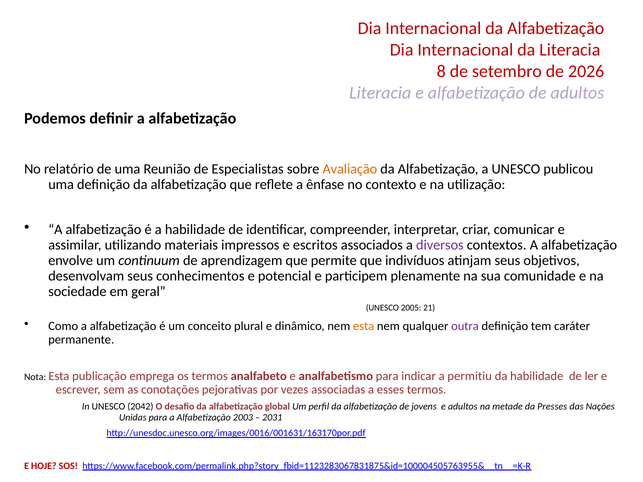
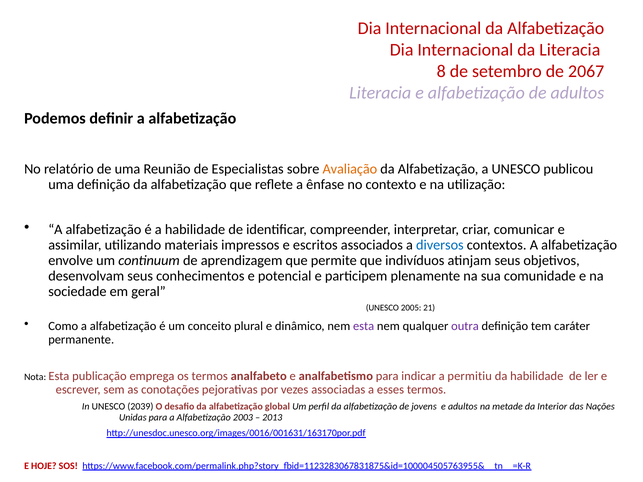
2026: 2026 -> 2067 (586, 71)
diversos colour: purple -> blue (440, 245)
esta colour: orange -> purple (364, 326)
2042: 2042 -> 2039 (140, 407)
Presses: Presses -> Interior (552, 407)
2031: 2031 -> 2013 (272, 418)
